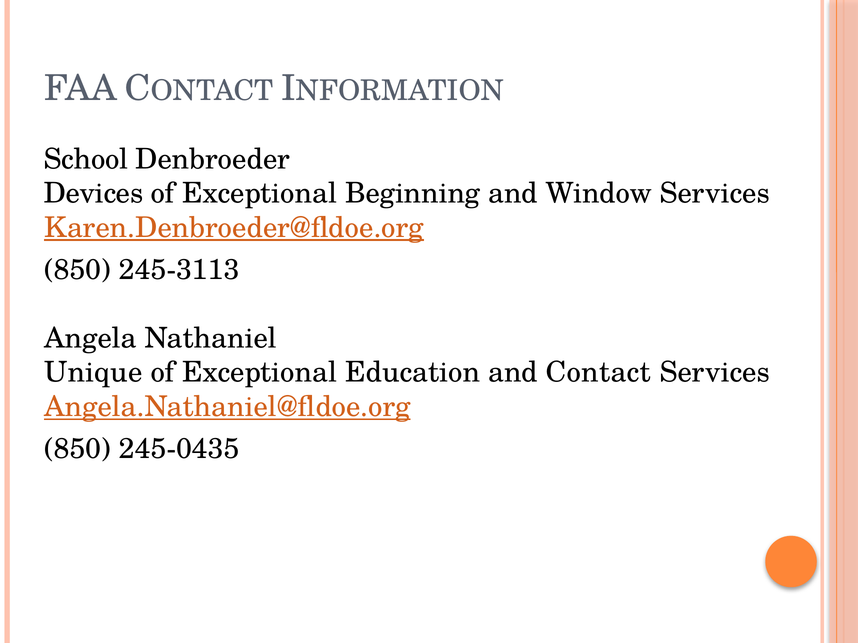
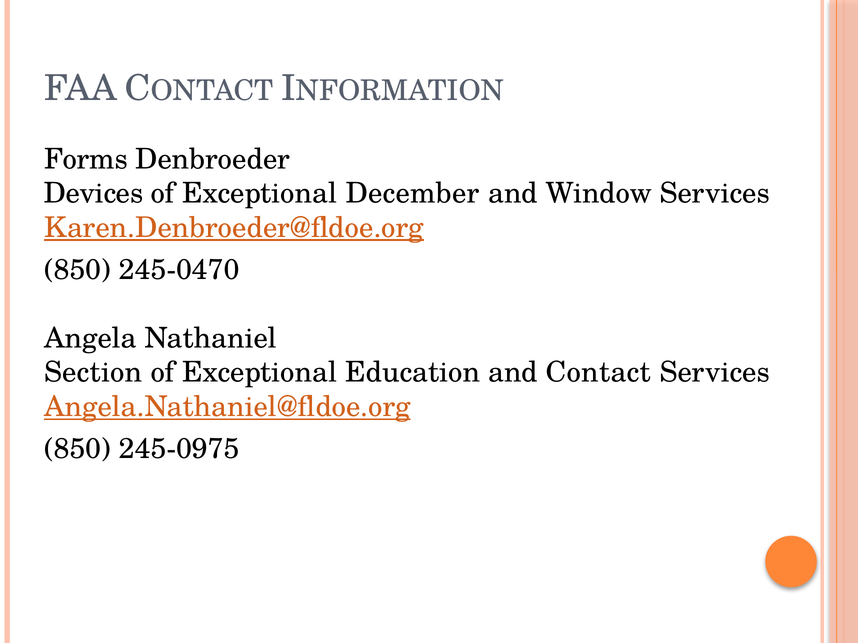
School: School -> Forms (86, 159)
Beginning: Beginning -> December (412, 194)
245-3113: 245-3113 -> 245-0470 (179, 270)
Unique: Unique -> Section (93, 373)
245-0435: 245-0435 -> 245-0975 (179, 449)
